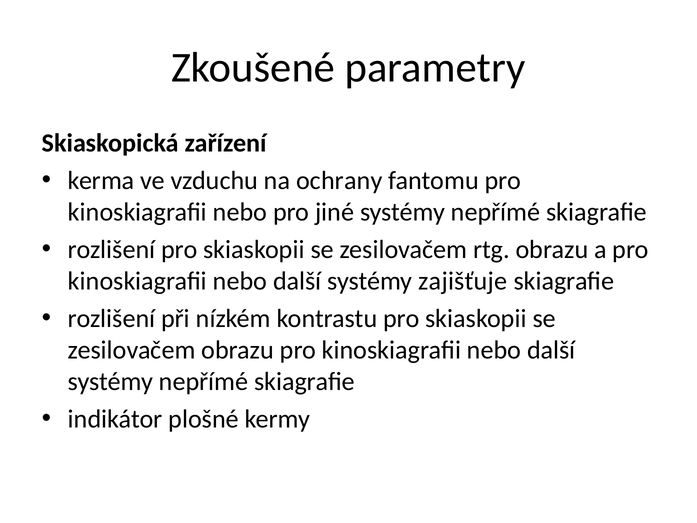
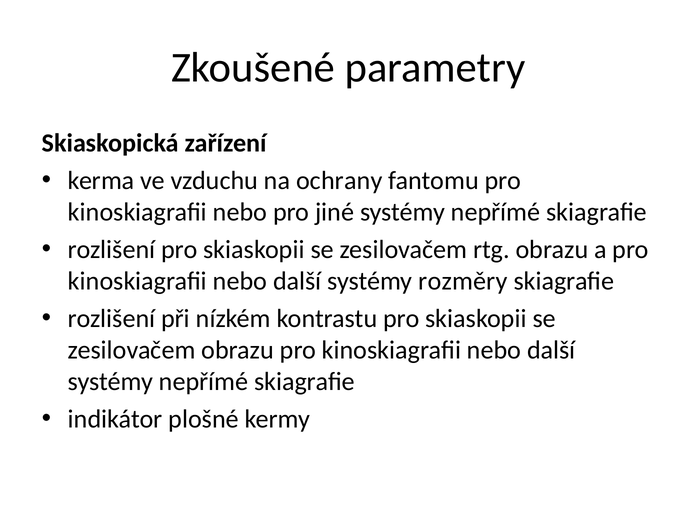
zajišťuje: zajišťuje -> rozměry (463, 281)
